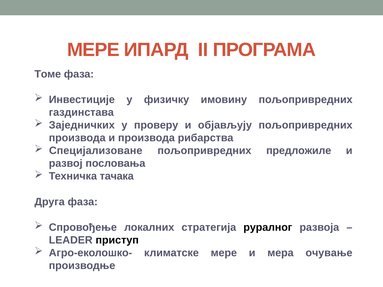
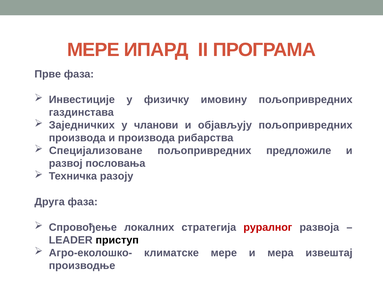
Томе: Томе -> Прве (48, 74)
проверу: проверу -> чланови (156, 125)
тачака: тачака -> разоју (117, 176)
руралног colour: black -> red (268, 227)
очување: очување -> извештај (329, 253)
